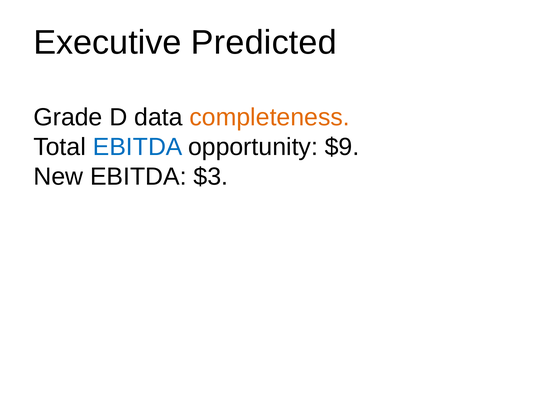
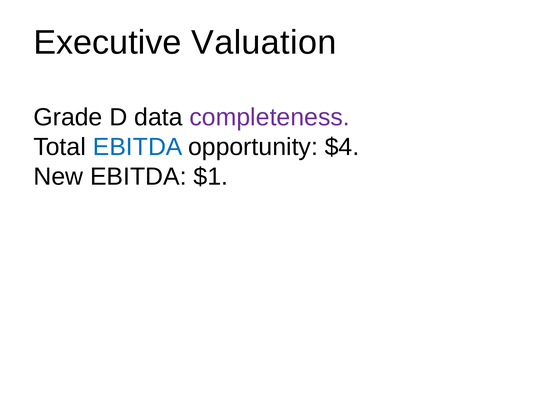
Predicted: Predicted -> Valuation (264, 42)
completeness colour: orange -> purple (270, 117)
$9: $9 -> $4 (342, 147)
$3: $3 -> $1 (211, 177)
